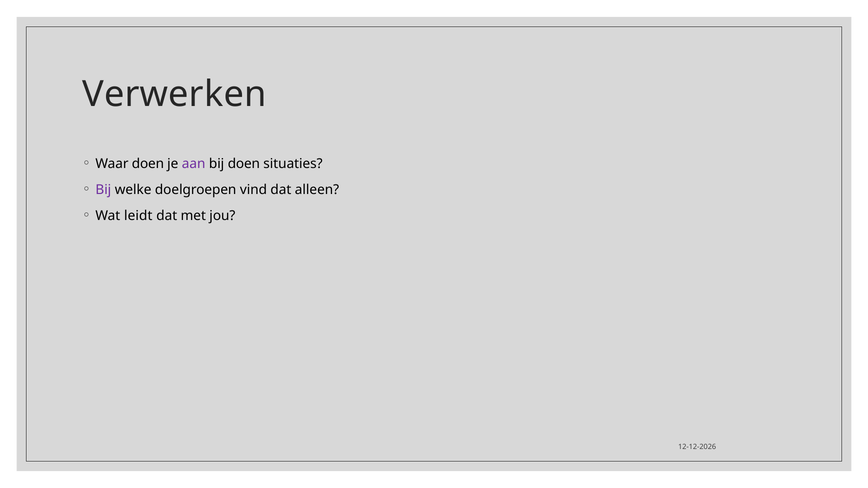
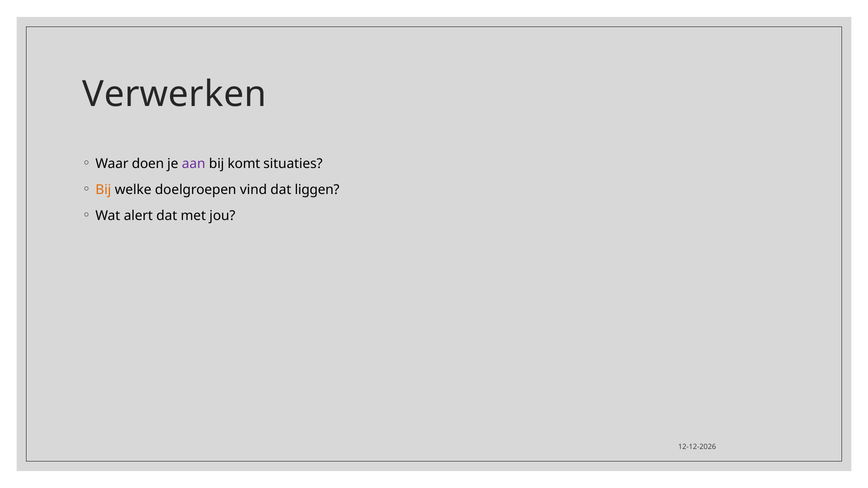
bij doen: doen -> komt (244, 164)
Bij colour: purple -> orange (103, 190)
alleen: alleen -> liggen (317, 190)
leidt: leidt -> alert (138, 216)
